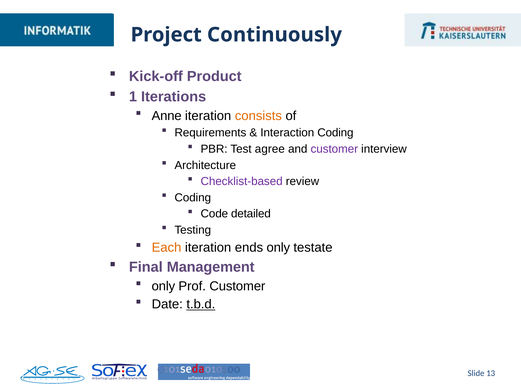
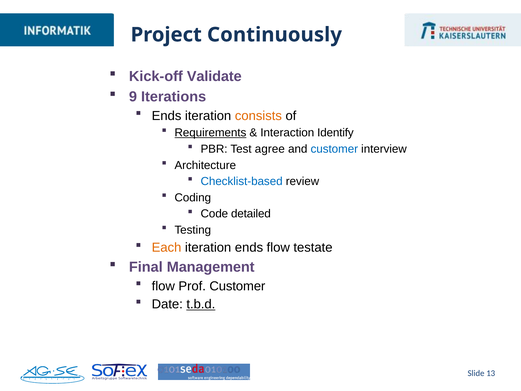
Product: Product -> Validate (214, 76)
1: 1 -> 9 (133, 97)
Anne: Anne -> Ends (167, 116)
Requirements underline: none -> present (210, 133)
Interaction Coding: Coding -> Identify (335, 133)
customer colour: purple -> blue (334, 149)
Checklist-based colour: purple -> blue (242, 181)
ends only: only -> flow (278, 247)
only: only -> flow (163, 286)
